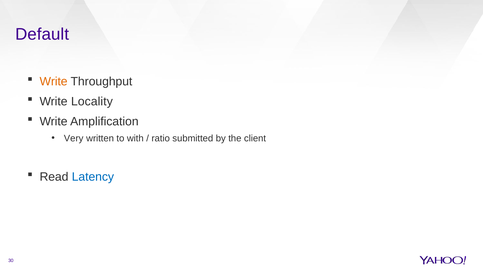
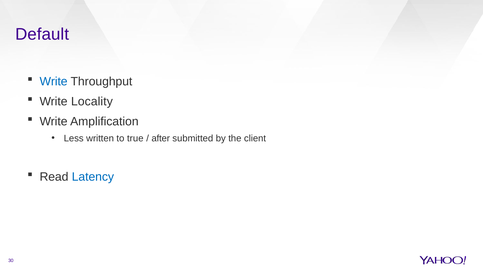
Write colour: orange -> blue (54, 81)
Very: Very -> Less (74, 138)
with: with -> true (135, 138)
ratio: ratio -> after (161, 138)
